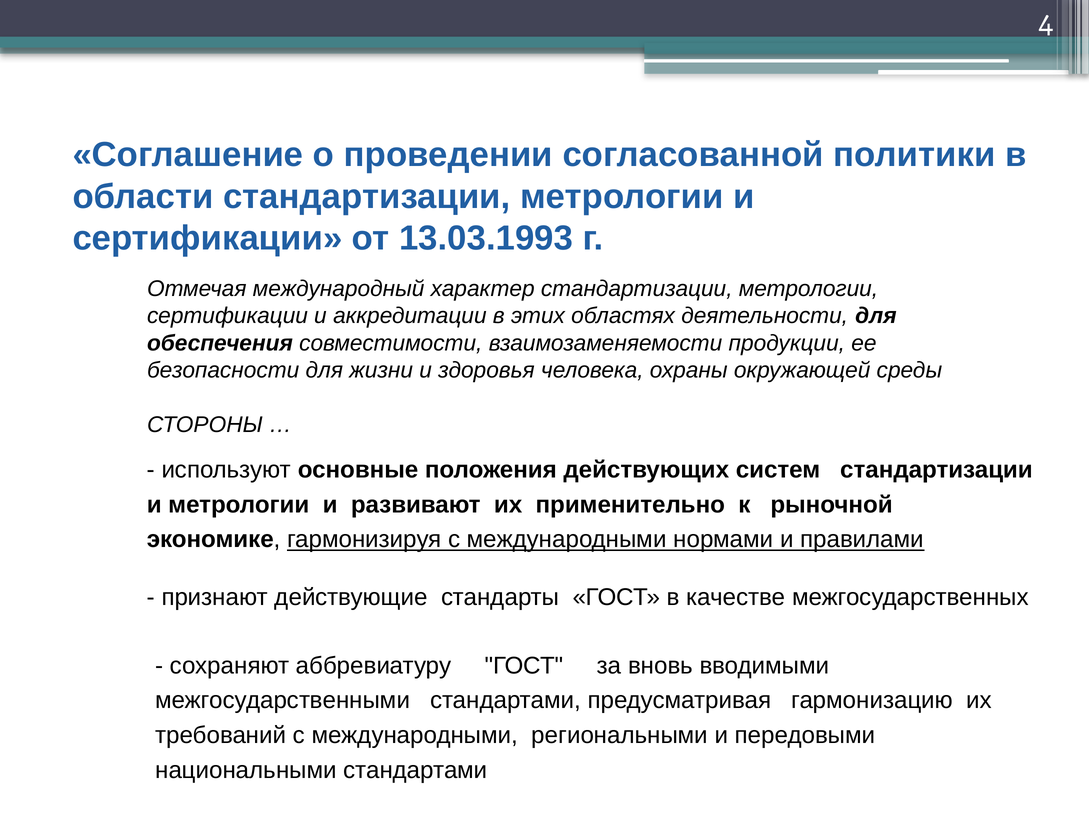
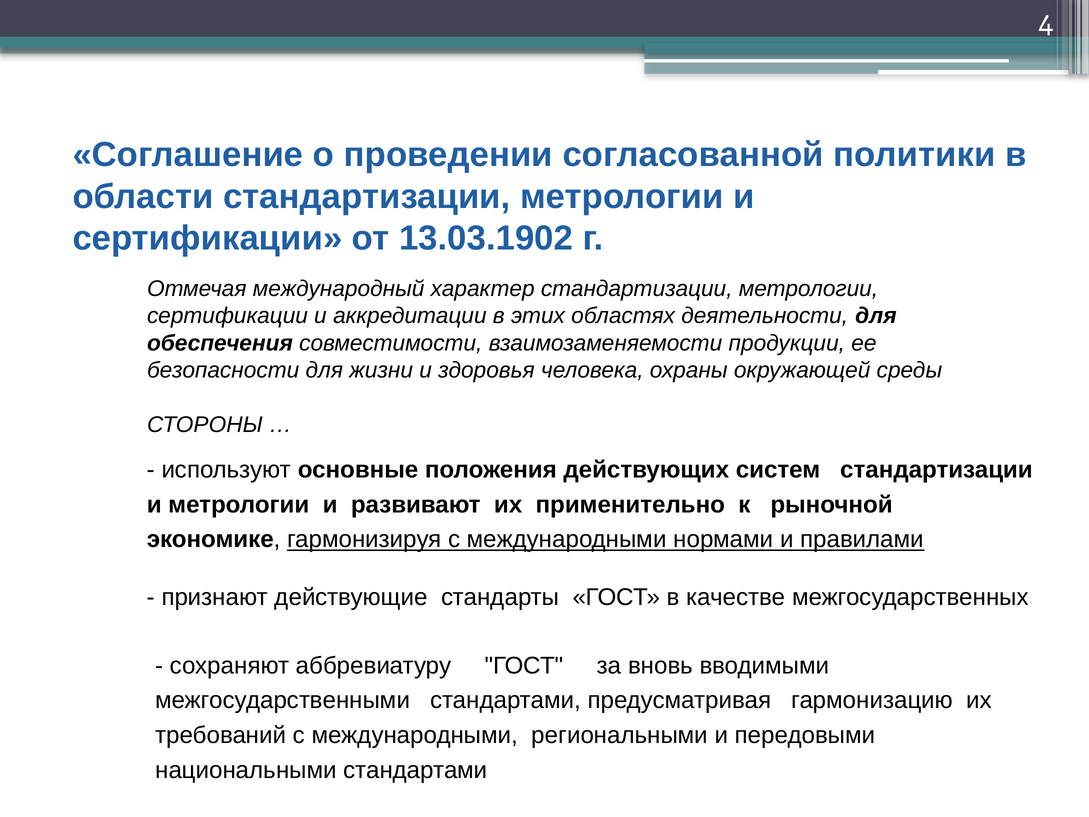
13.03.1993: 13.03.1993 -> 13.03.1902 (486, 238)
